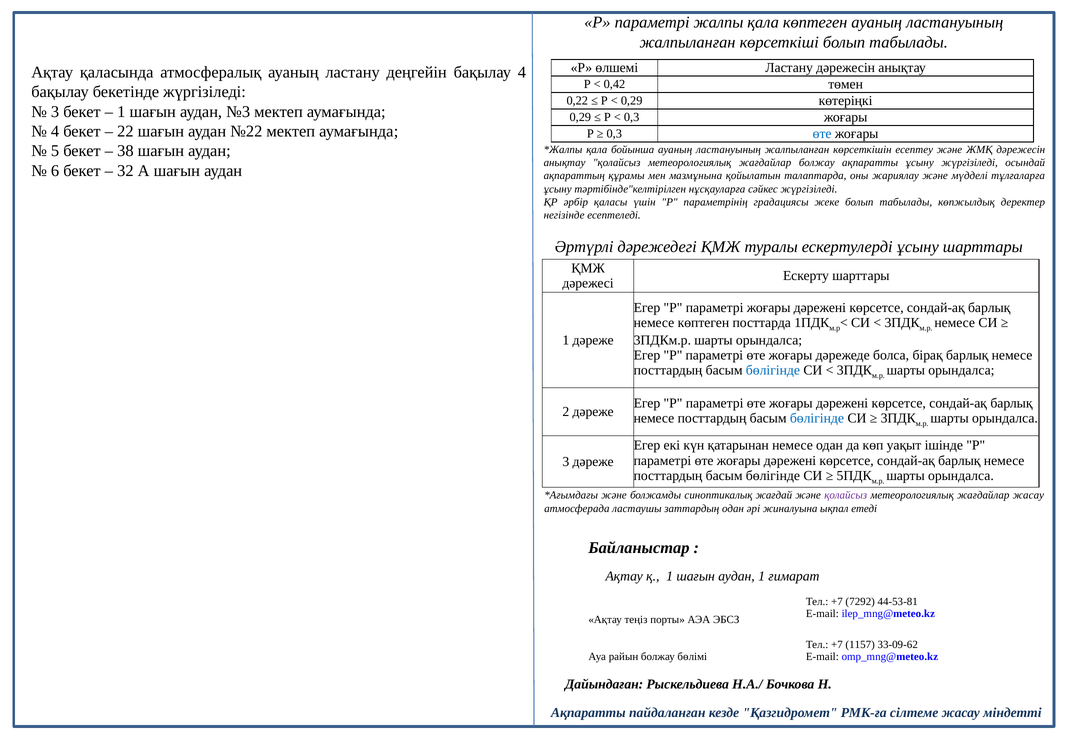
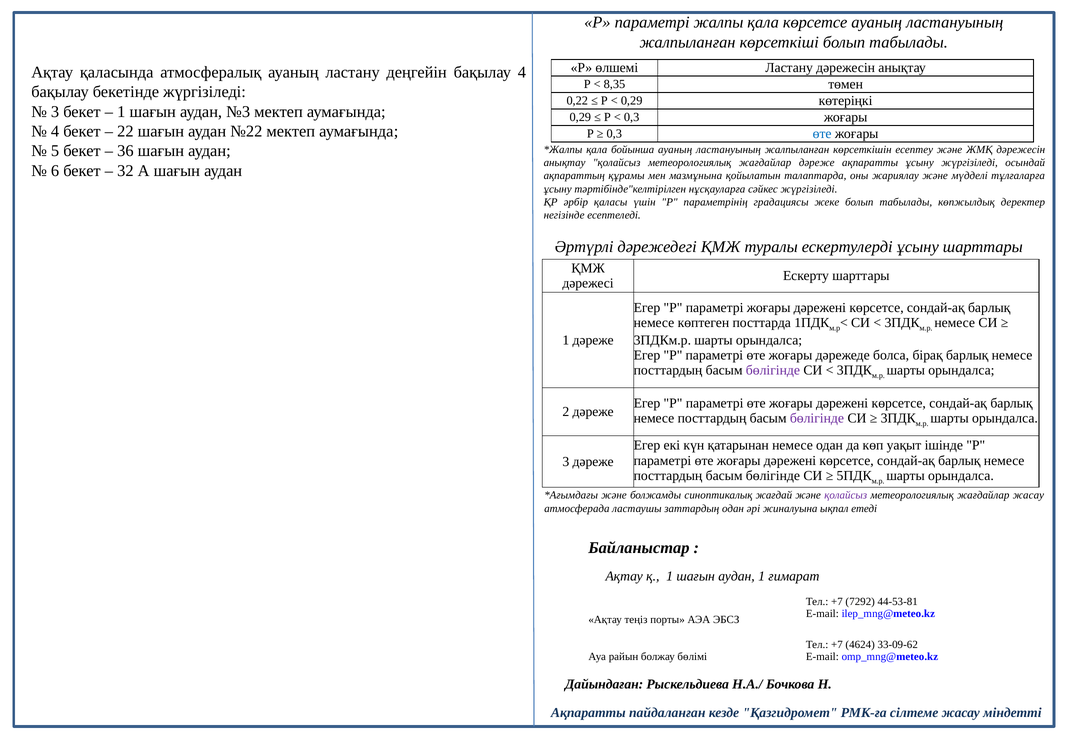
қала көптеген: көптеген -> көрсетсе (815, 22)
0,42: 0,42 -> 8,35 (614, 84)
38: 38 -> 36 (125, 151)
жағдайлар болжау: болжау -> дәреже (817, 163)
бөлігінде colour: blue -> purple (773, 370)
бөлігінде colour: blue -> purple (817, 418)
1157: 1157 -> 4624 (860, 645)
